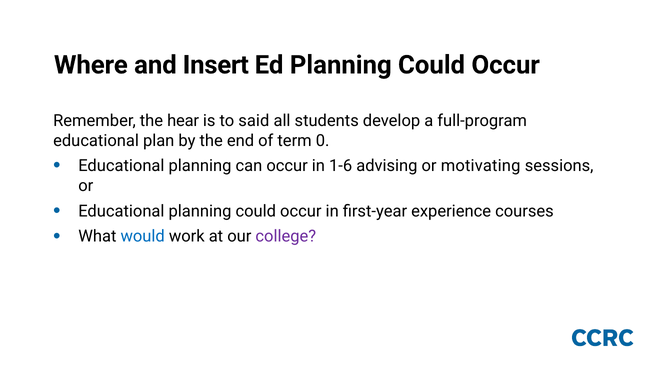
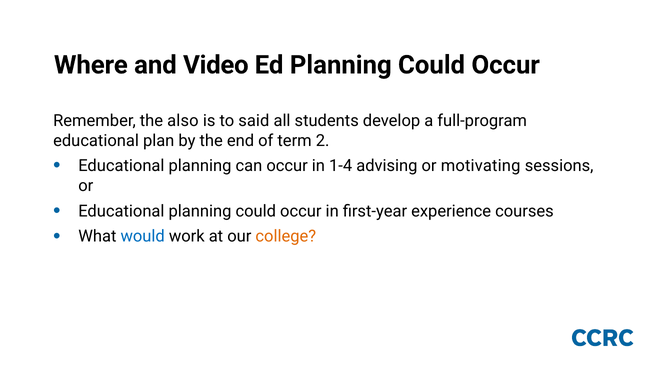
Insert: Insert -> Video (216, 65)
hear: hear -> also (183, 121)
0: 0 -> 2 (323, 141)
1-6: 1-6 -> 1-4 (341, 166)
college colour: purple -> orange (286, 236)
